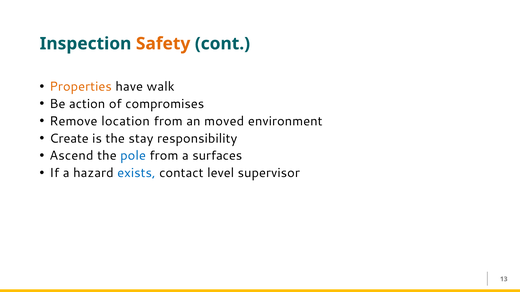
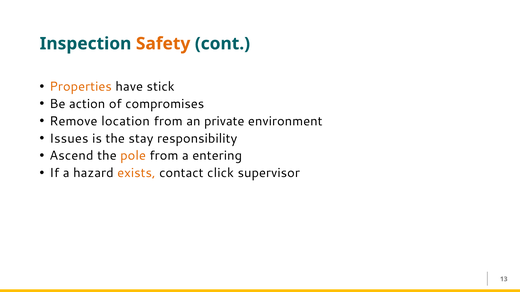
walk: walk -> stick (161, 87)
moved: moved -> private (224, 121)
Create: Create -> Issues (69, 139)
pole colour: blue -> orange (133, 156)
surfaces: surfaces -> entering (217, 156)
exists colour: blue -> orange (136, 173)
level: level -> click (221, 173)
